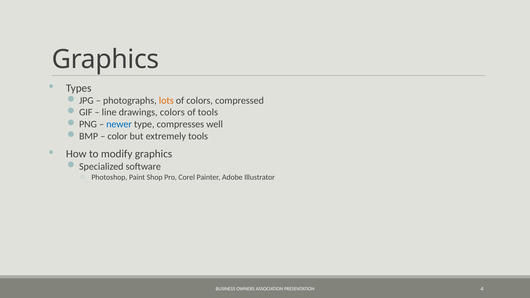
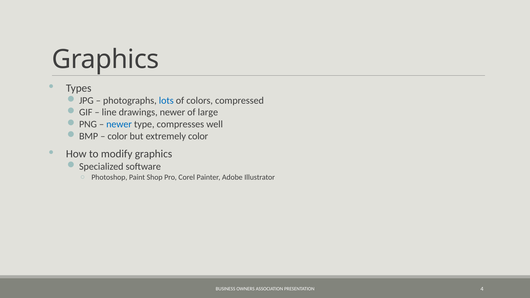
lots colour: orange -> blue (166, 101)
drawings colors: colors -> newer (172, 112)
of tools: tools -> large (208, 112)
extremely tools: tools -> color (198, 136)
